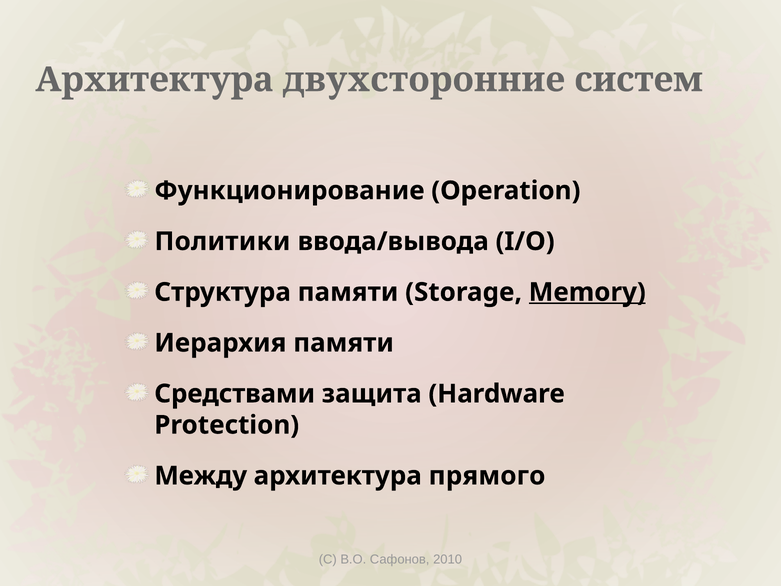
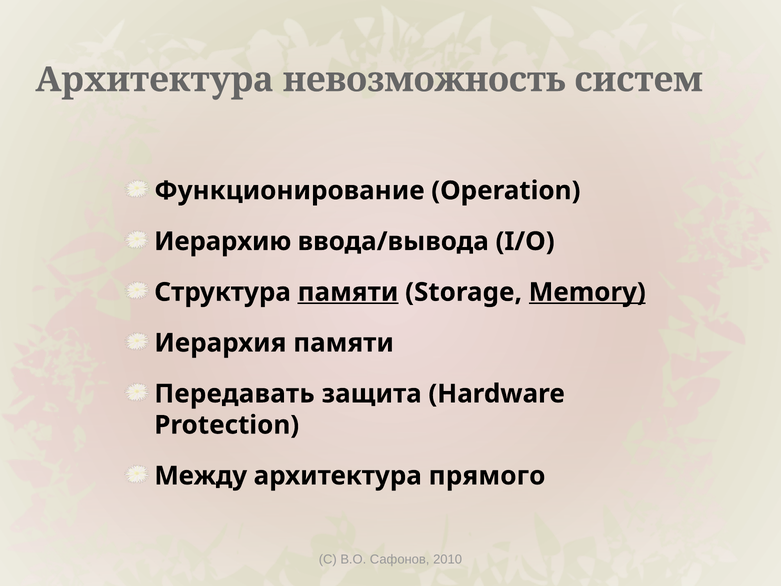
двухсторонние: двухсторонние -> невозможность (424, 80)
Политики: Политики -> Иерархию (223, 241)
памяти underline: none -> present (348, 292)
Средствами: Средствами -> Передавать (235, 394)
